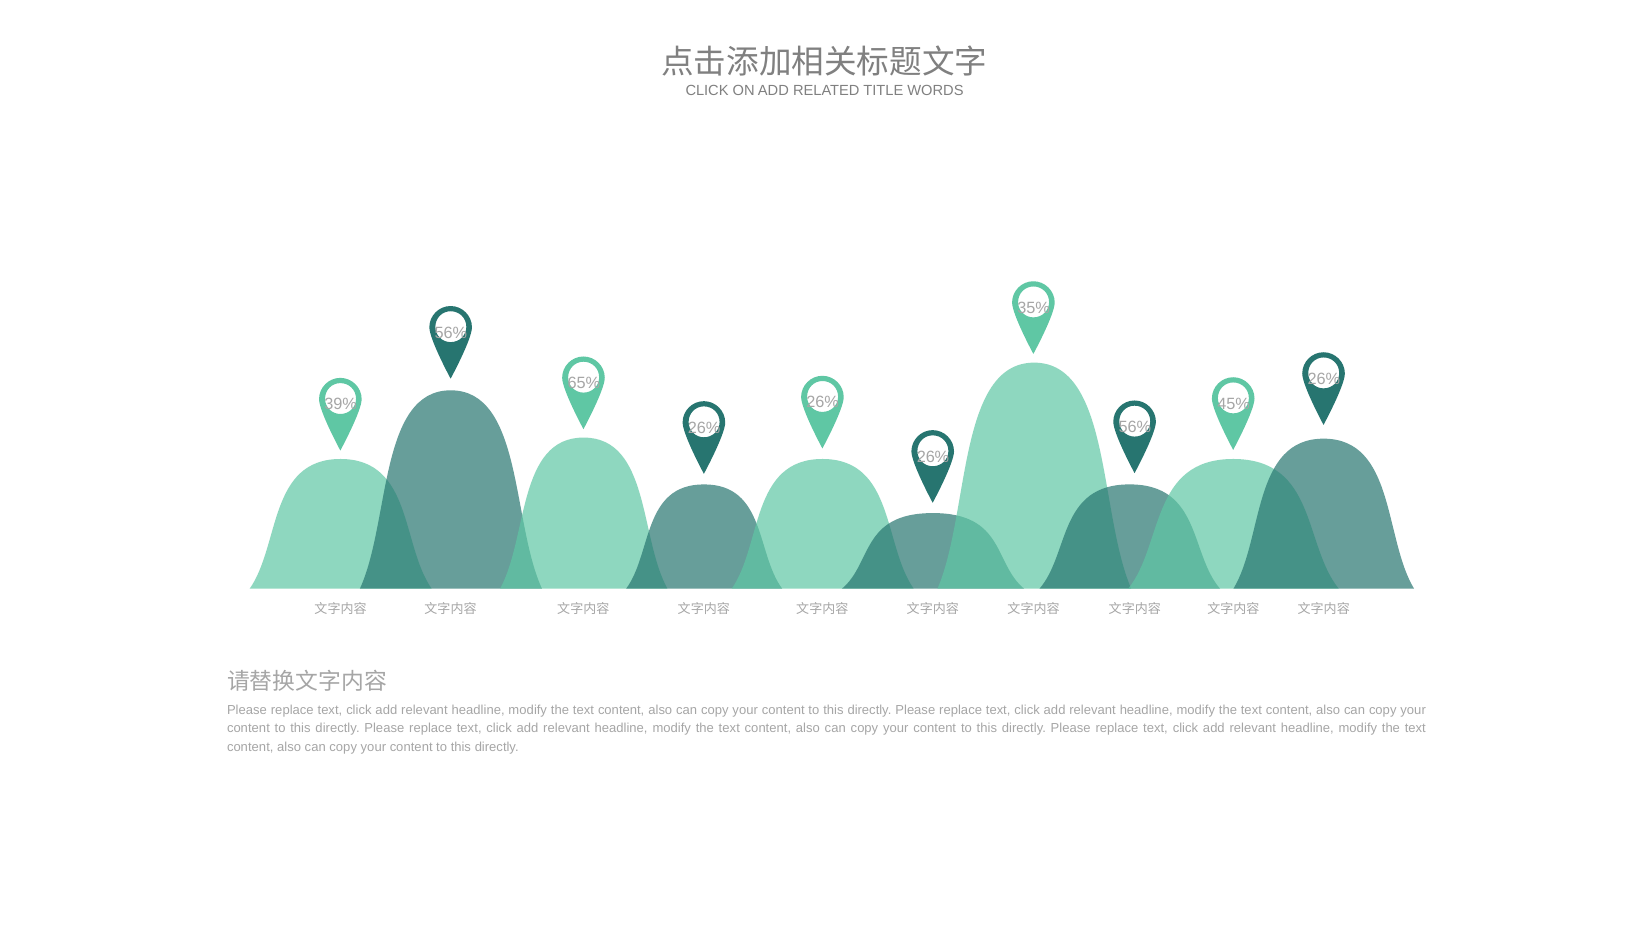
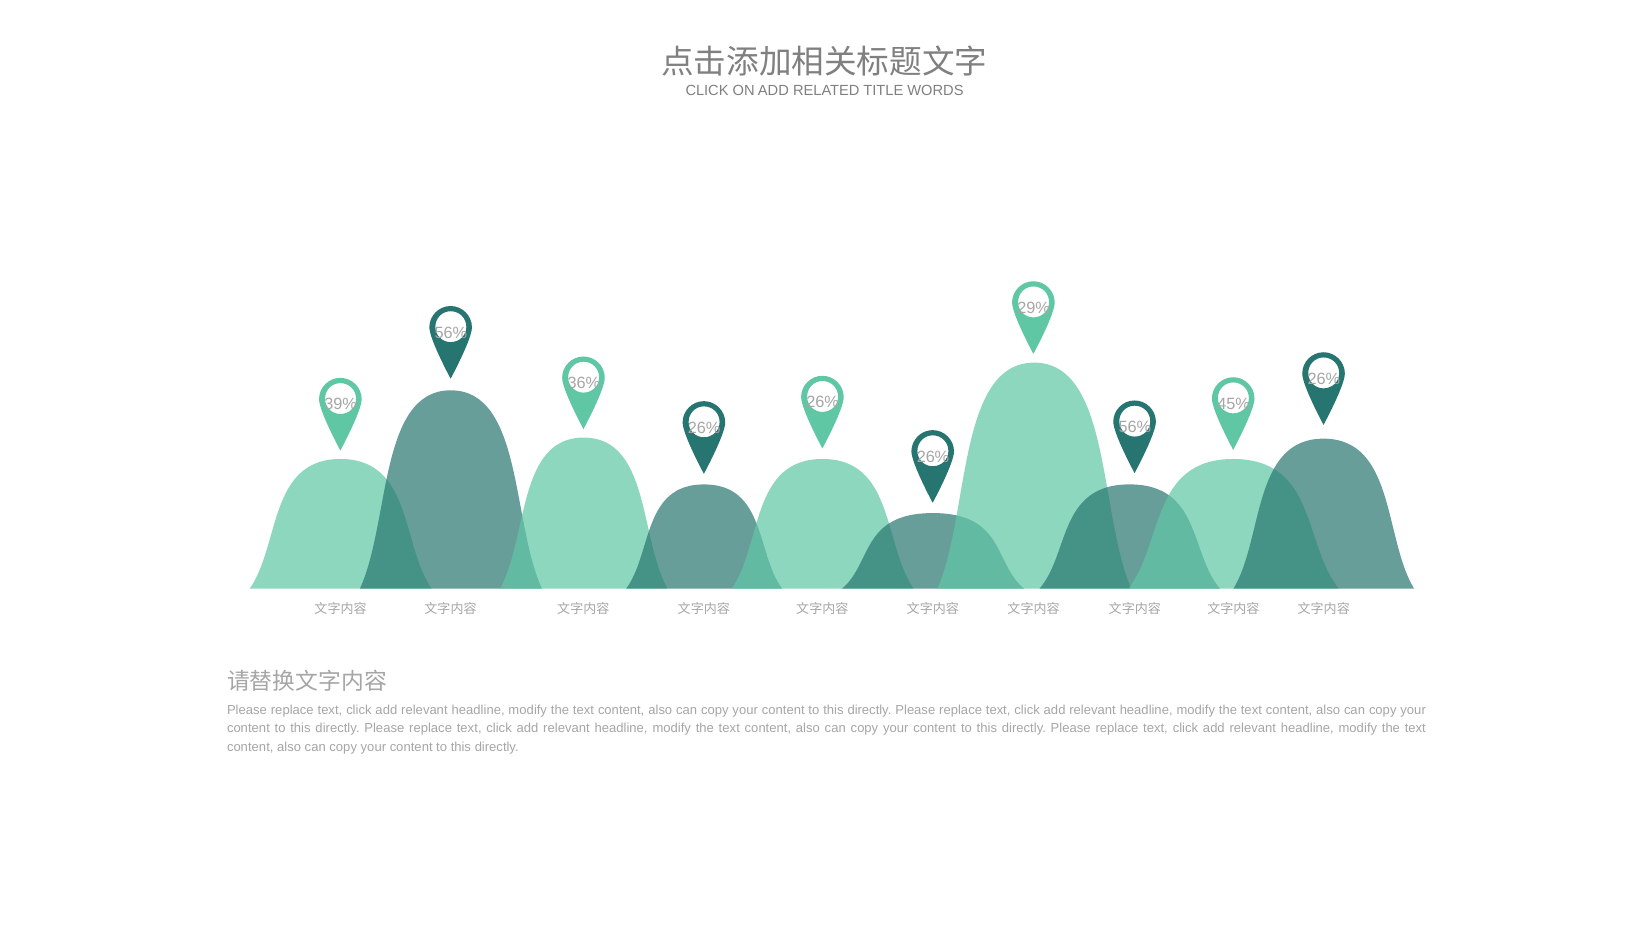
35%: 35% -> 29% (1034, 308)
65%: 65% -> 36% (584, 383)
